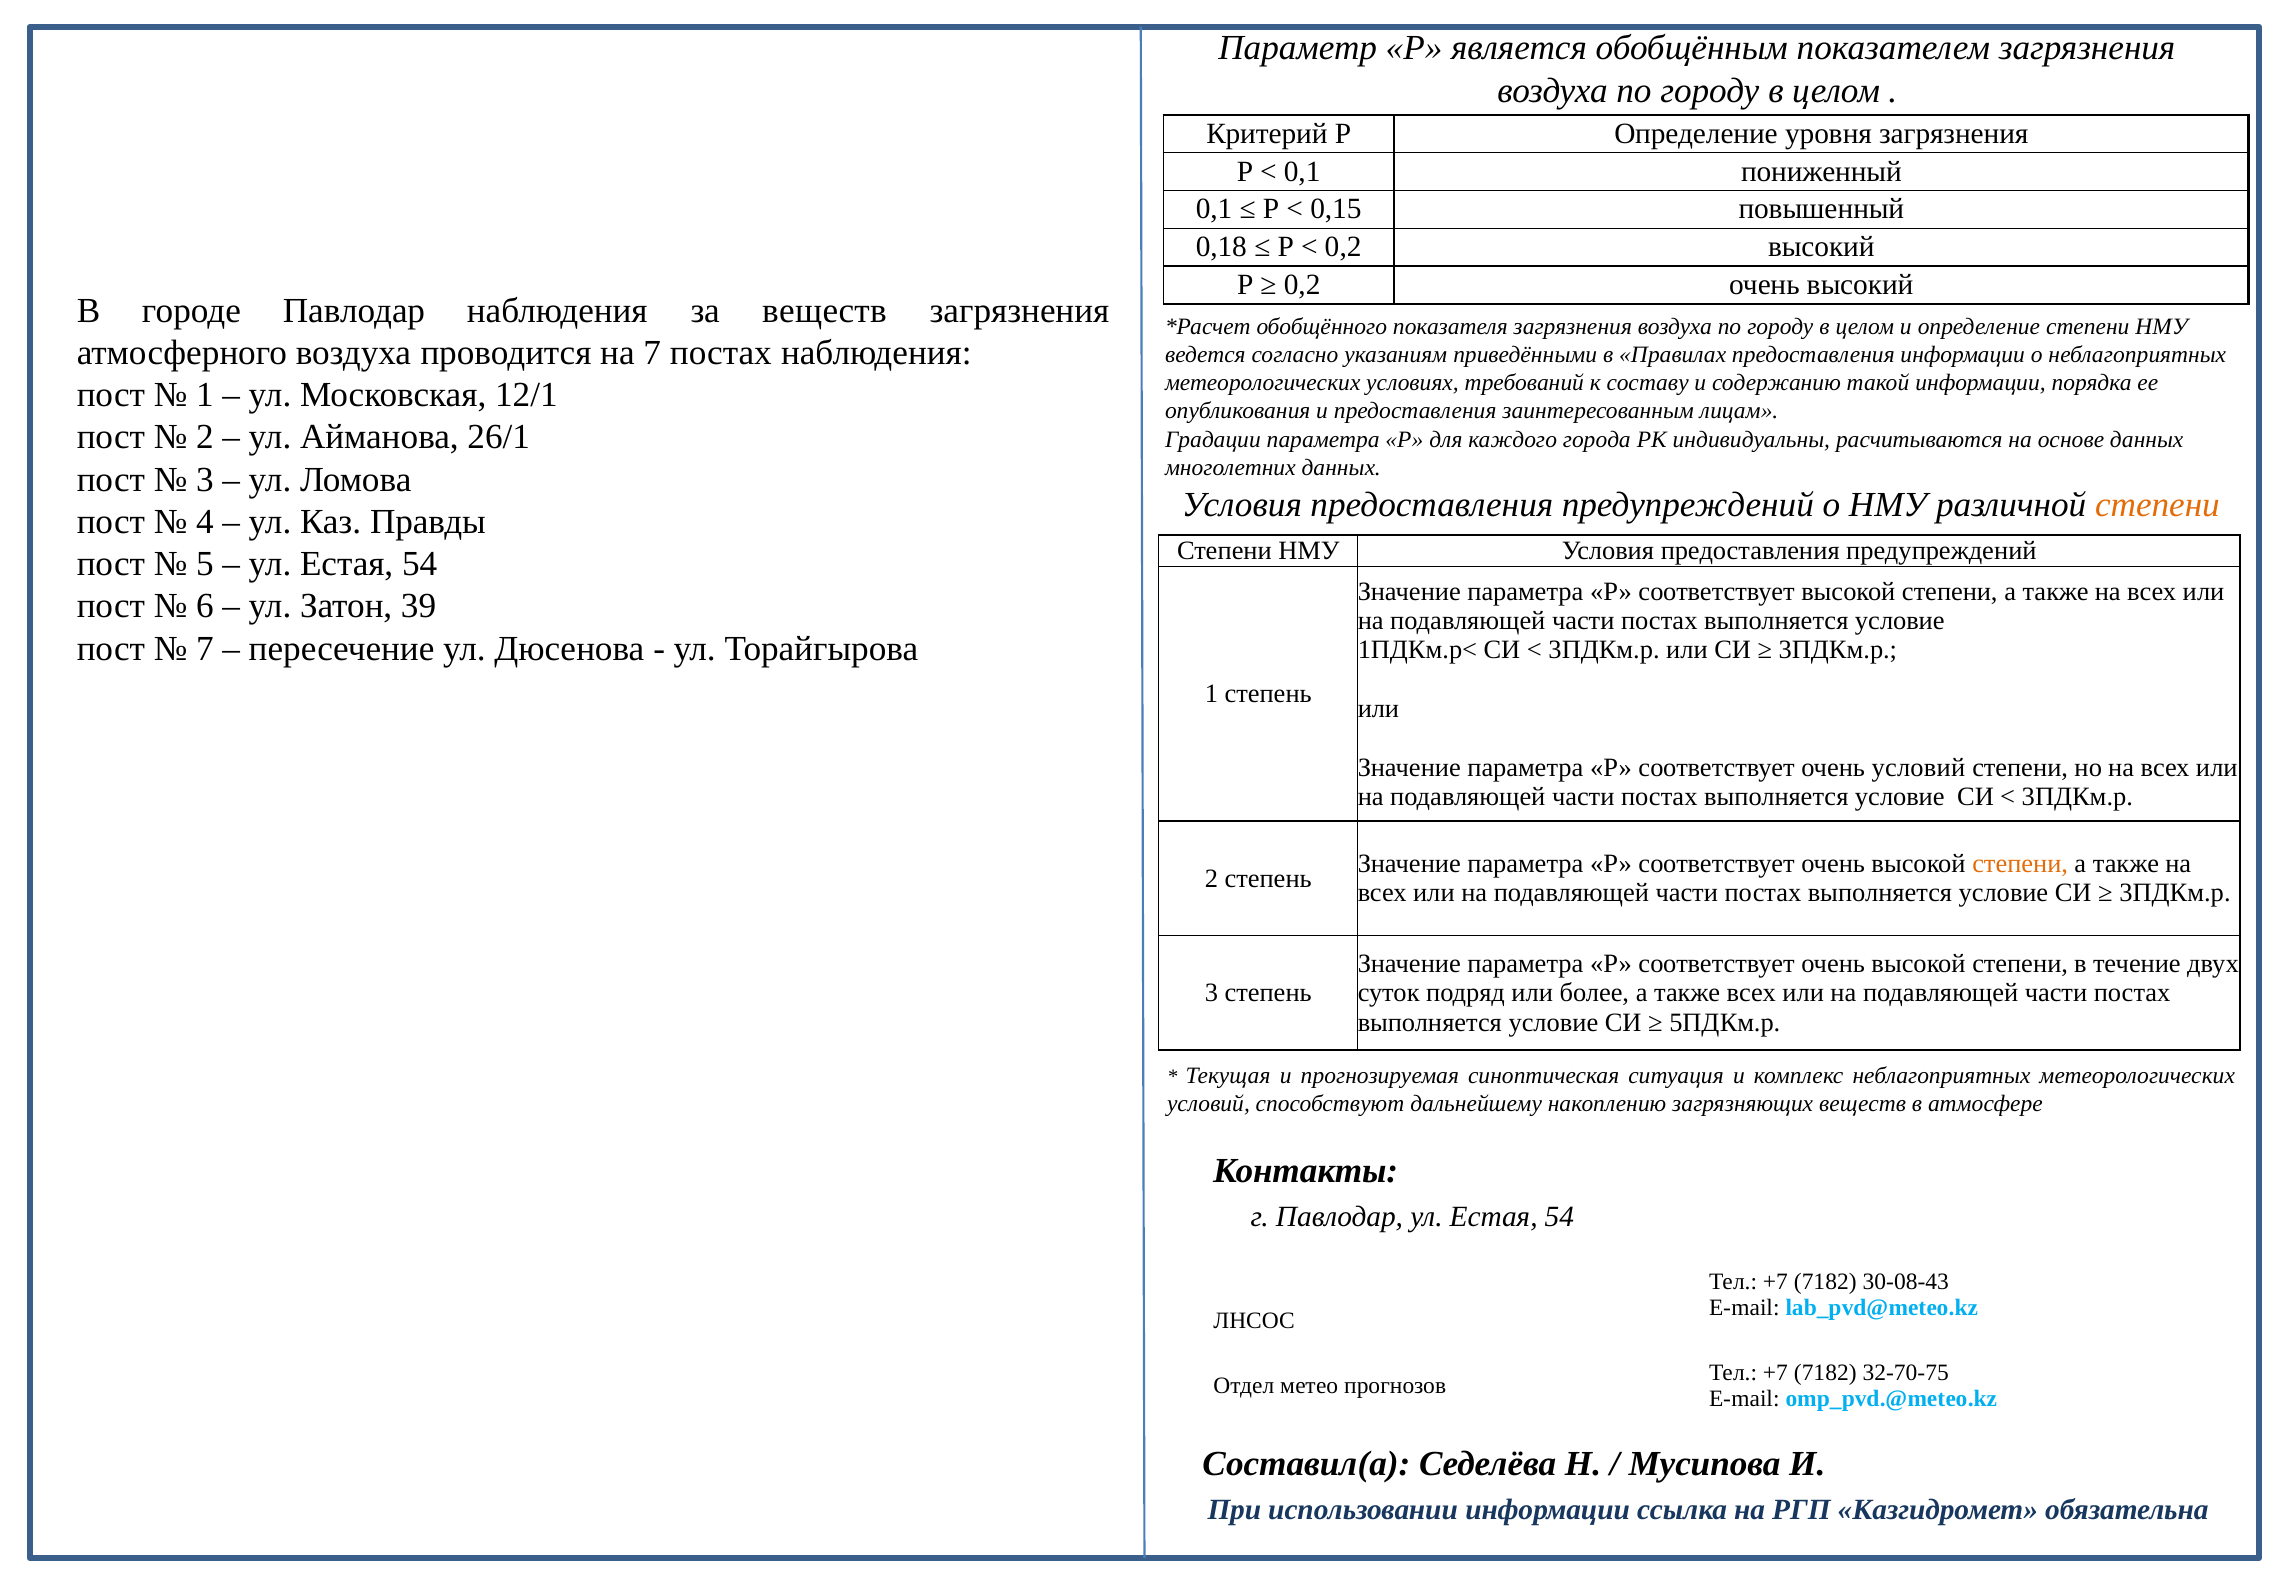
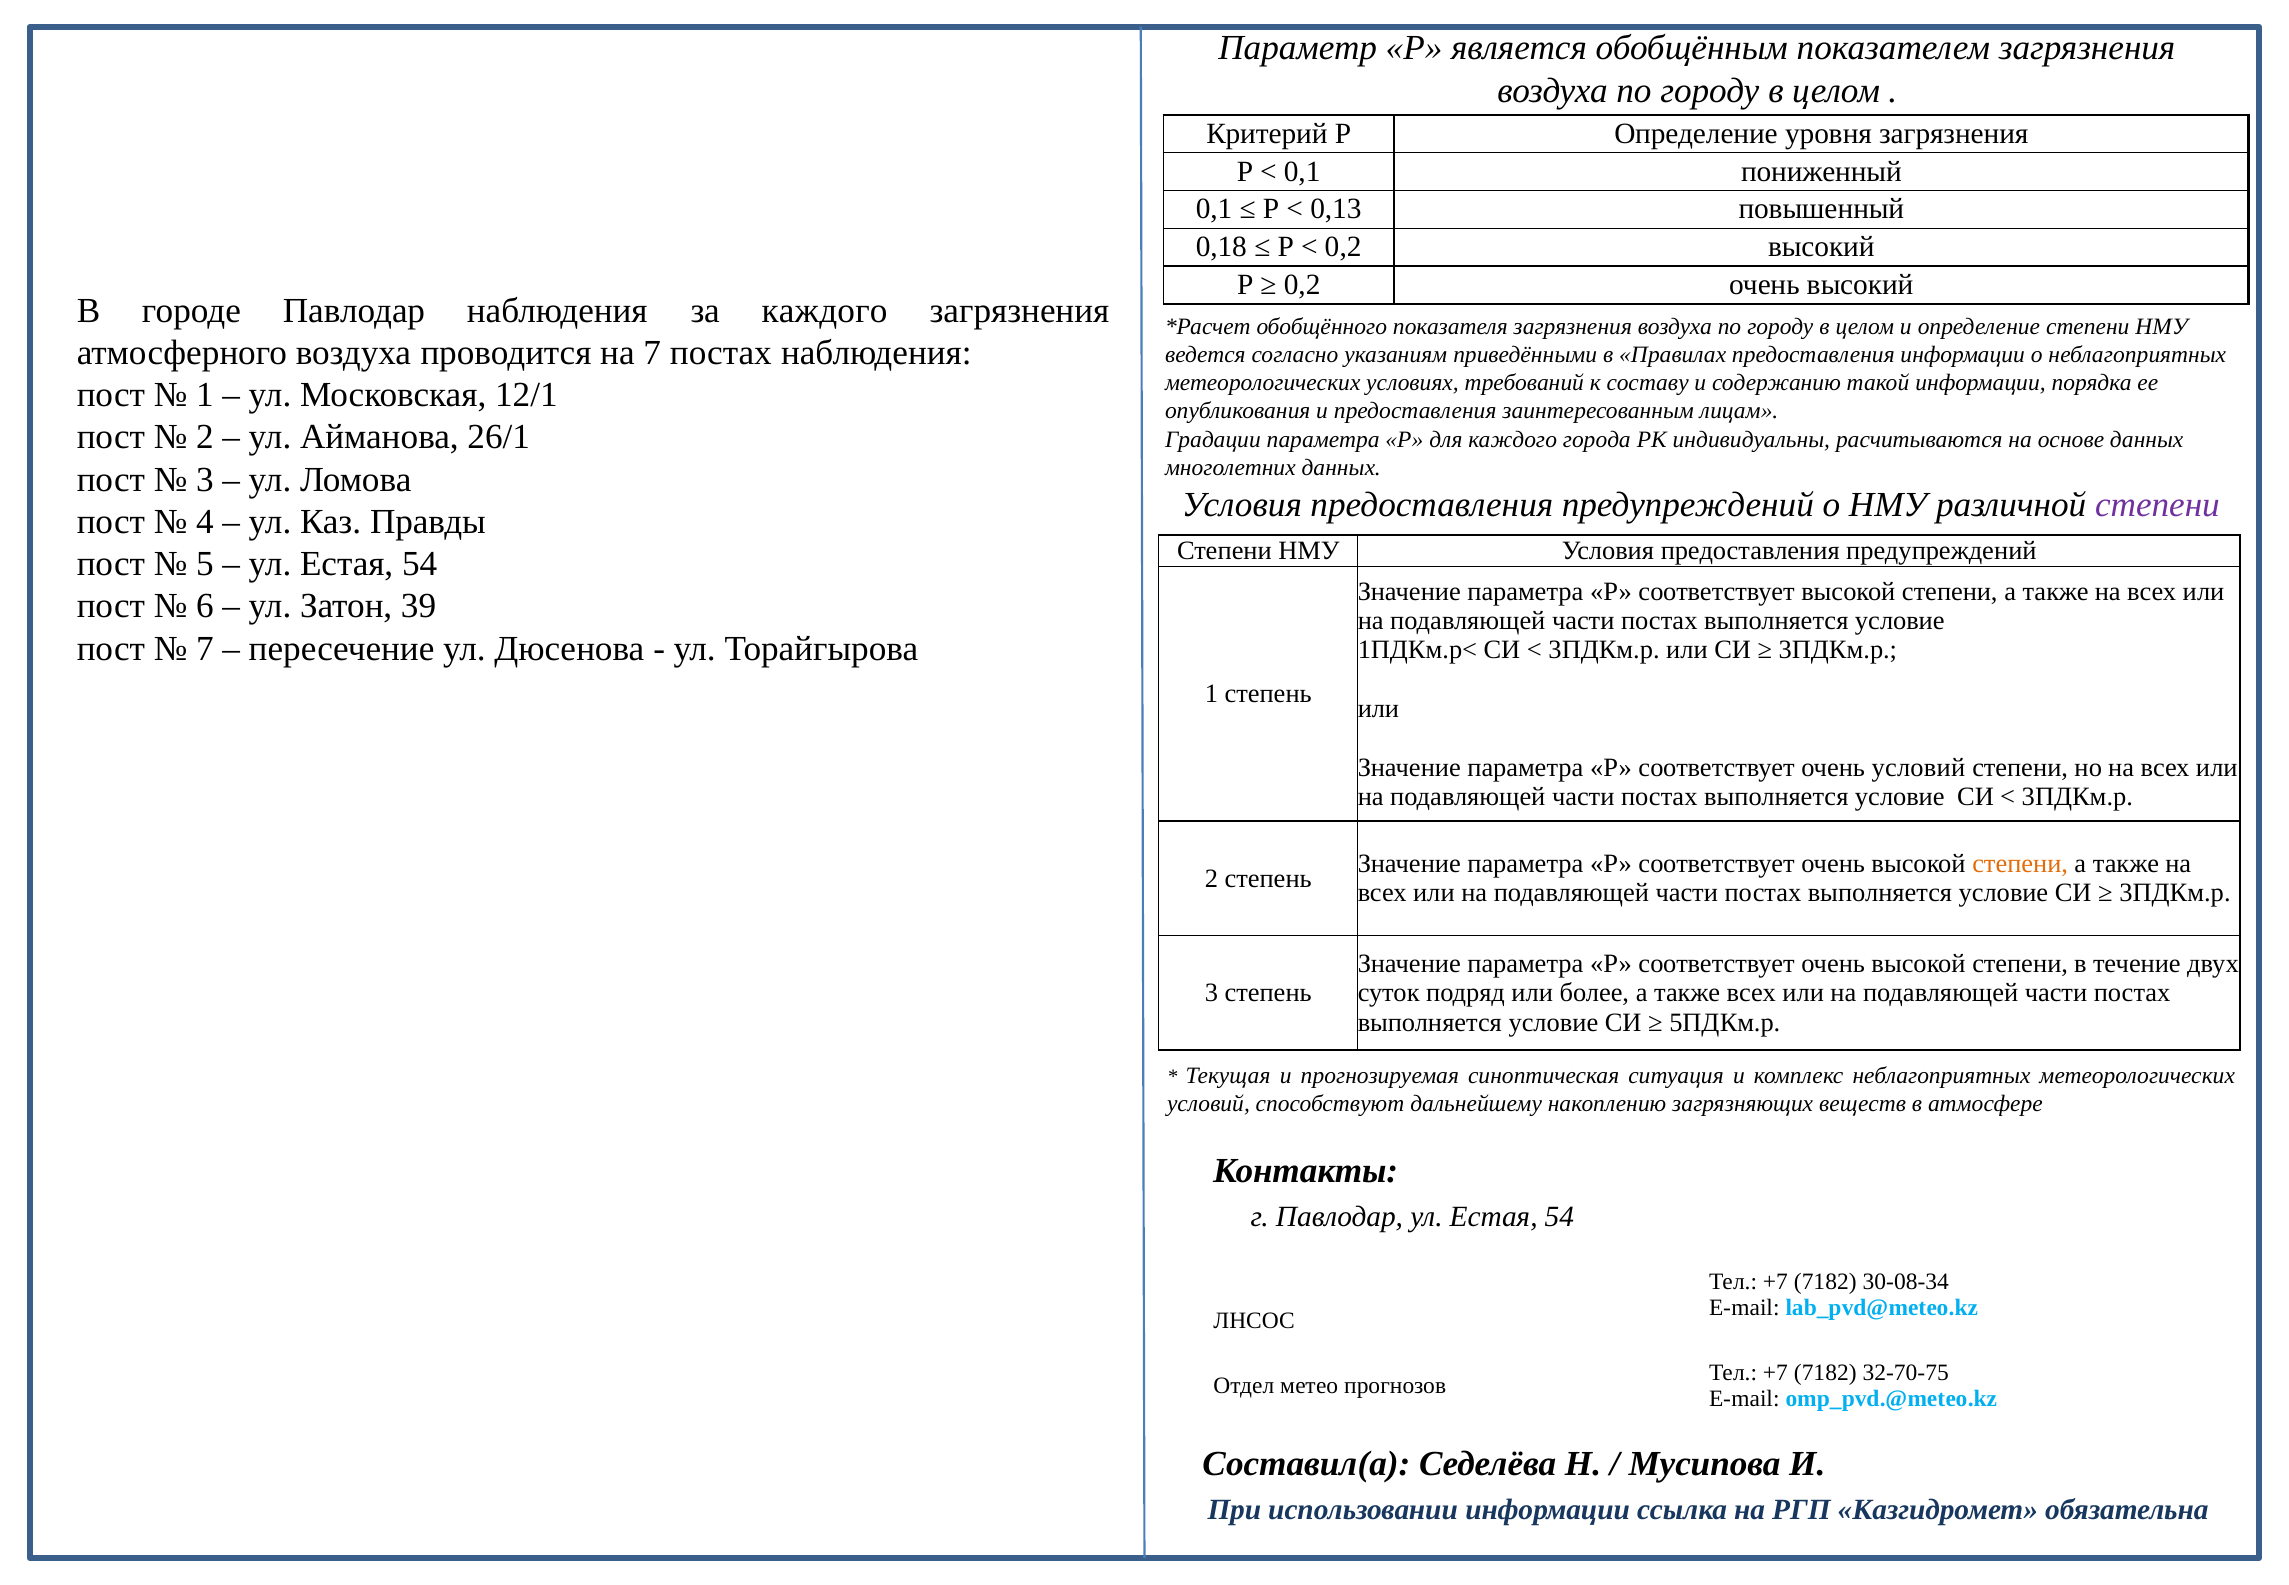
0,15: 0,15 -> 0,13 (1336, 209)
за веществ: веществ -> каждого (825, 310)
степени colour: orange -> purple (2157, 505)
30-08-43: 30-08-43 -> 30-08-34 (1906, 1281)
